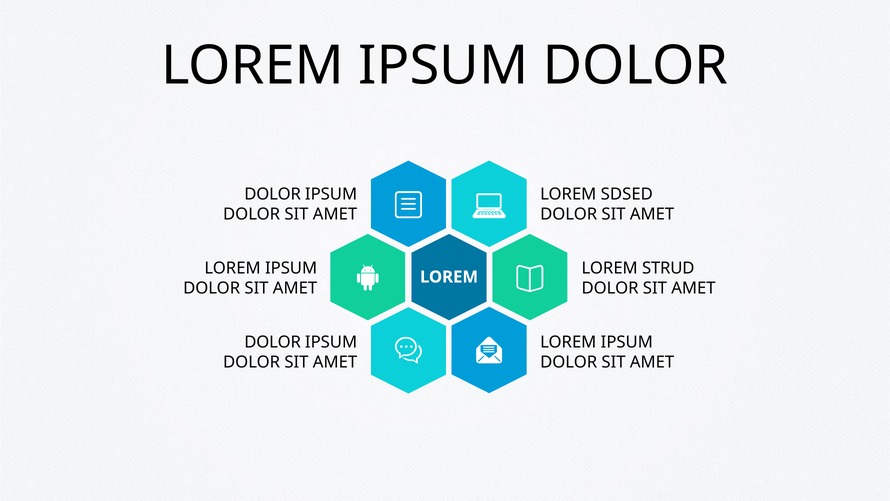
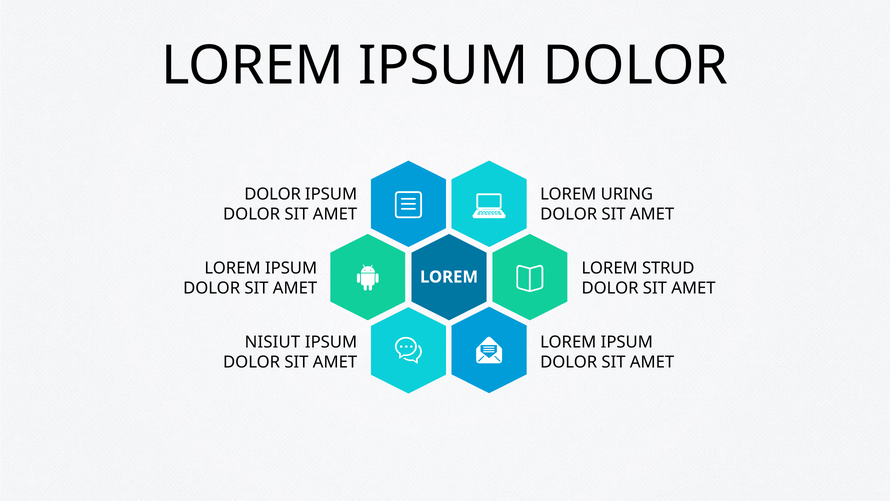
SDSED: SDSED -> URING (627, 194)
DOLOR: DOLOR -> NISIUT (272, 342)
